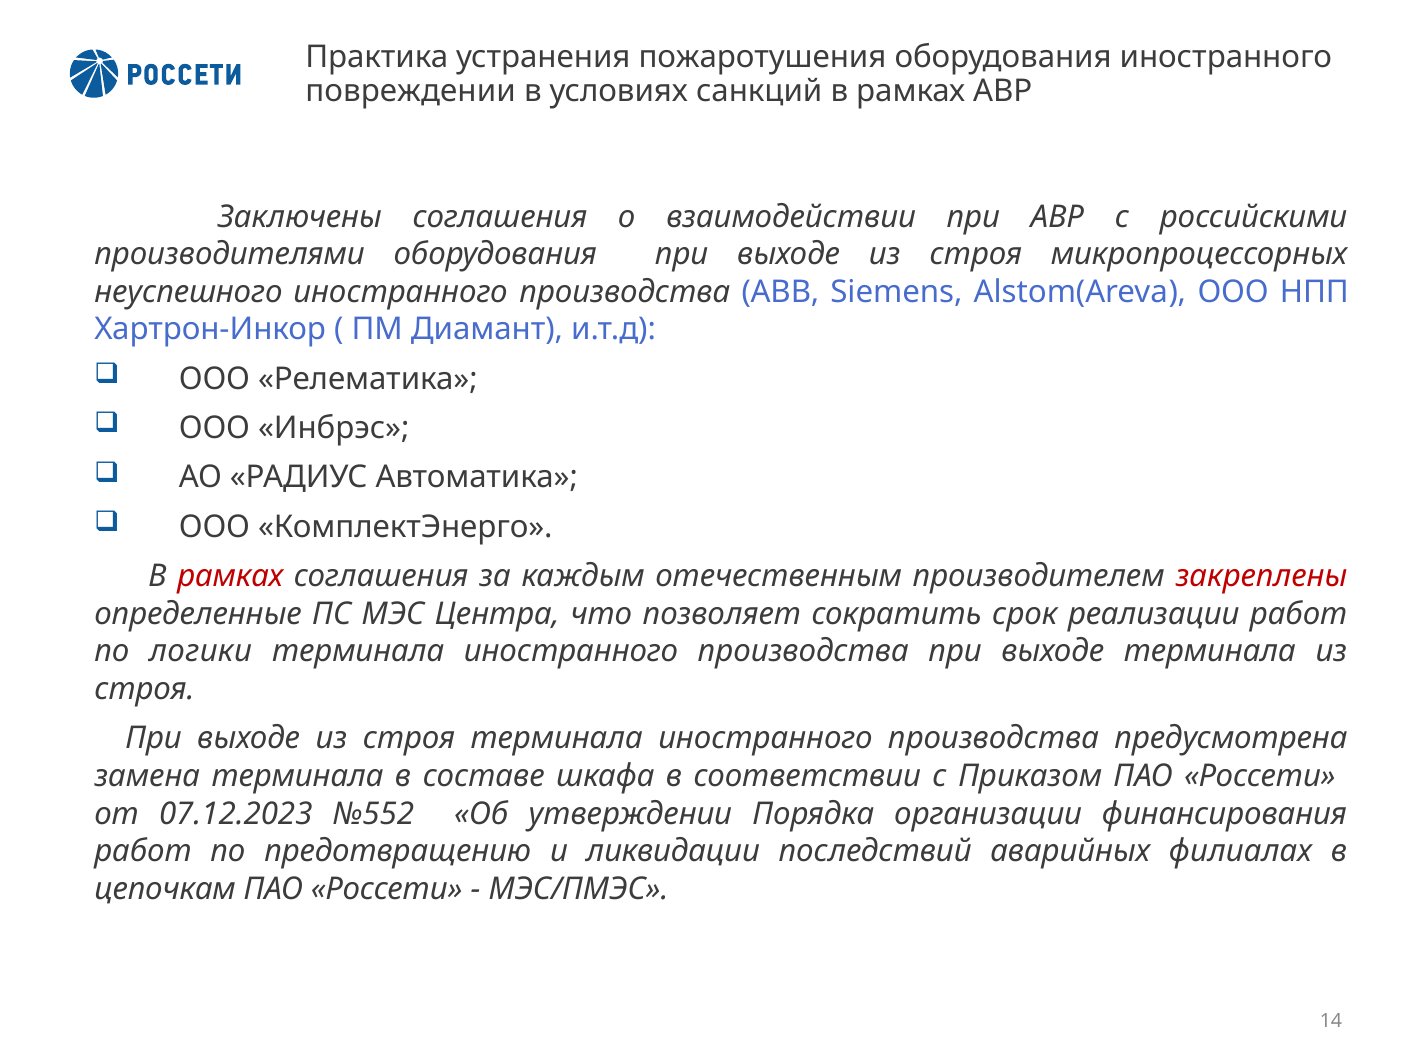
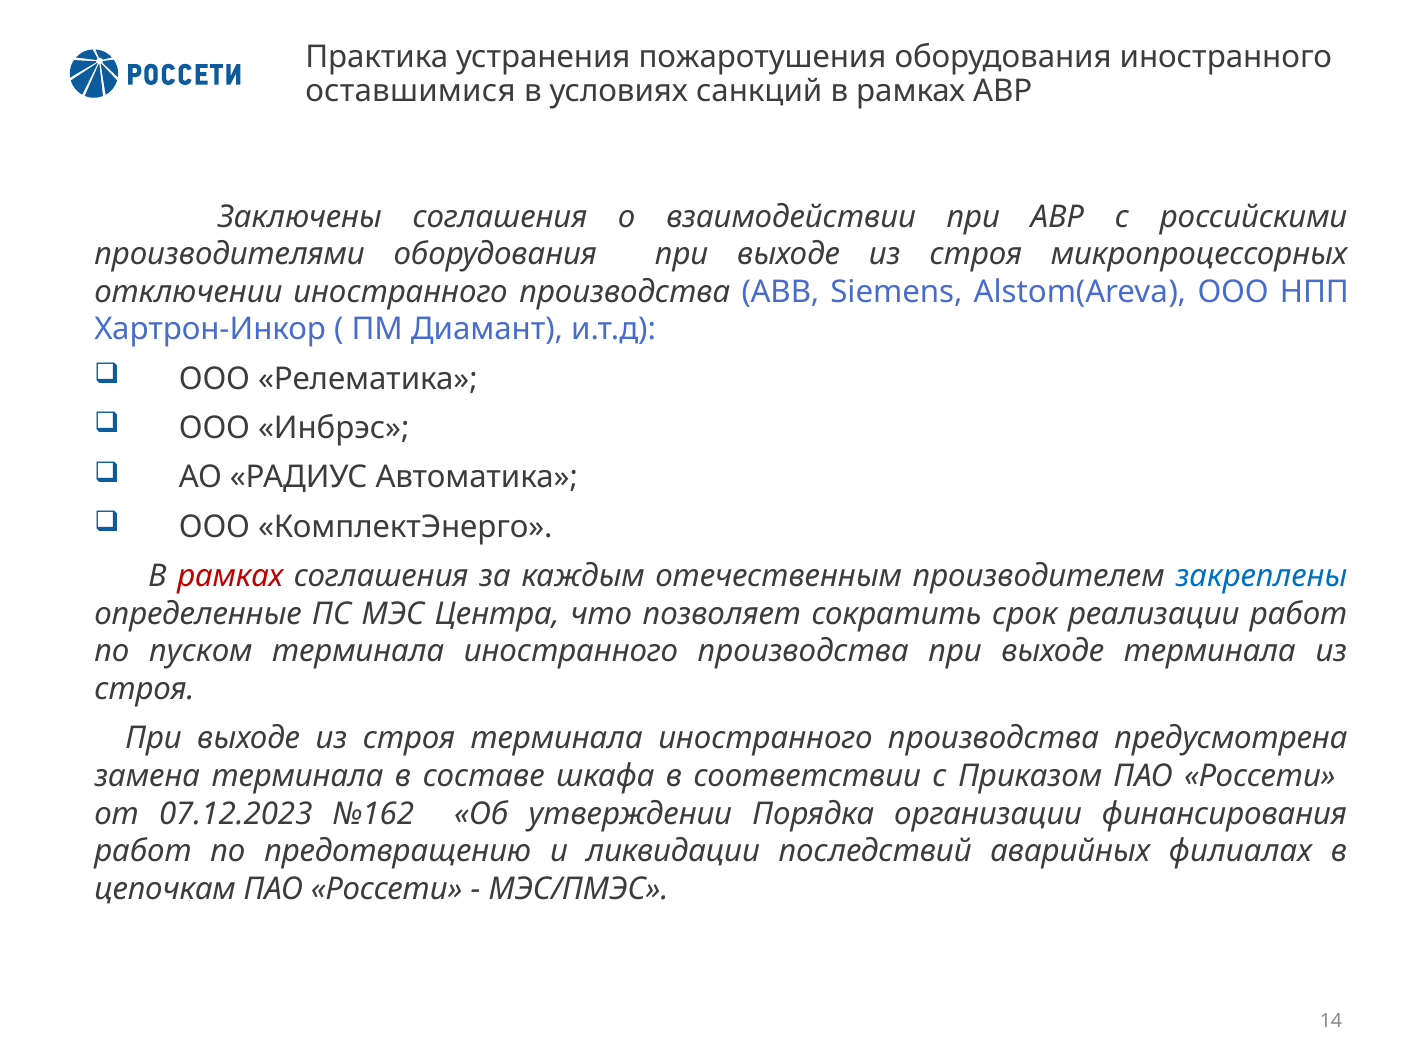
повреждении: повреждении -> оставшимися (410, 91)
неуспешного: неуспешного -> отключении (188, 292)
закреплены colour: red -> blue (1261, 576)
логики: логики -> пуском (201, 651)
№552: №552 -> №162 (373, 813)
